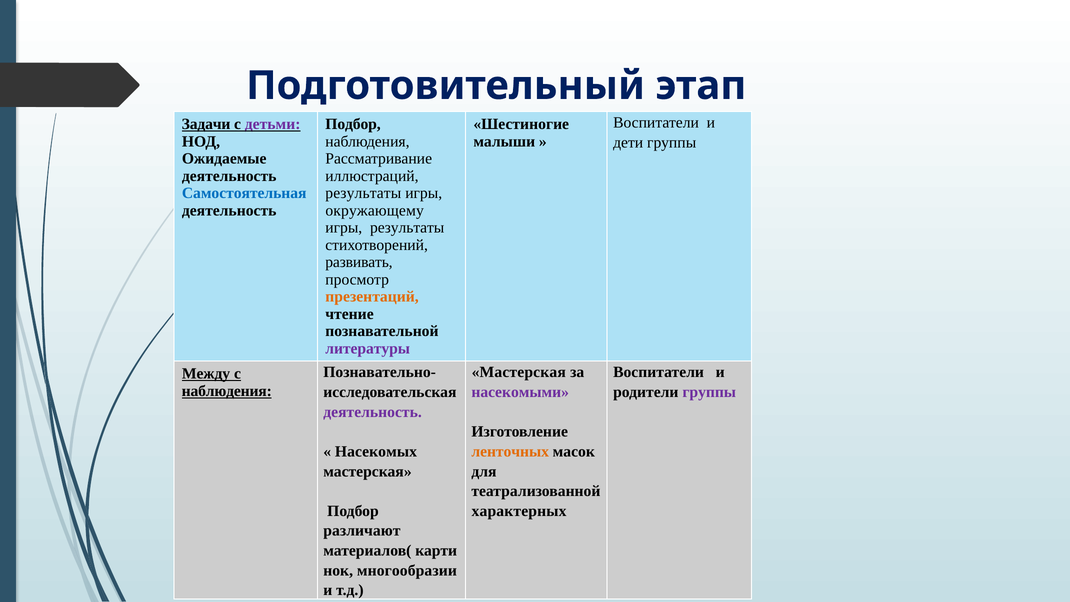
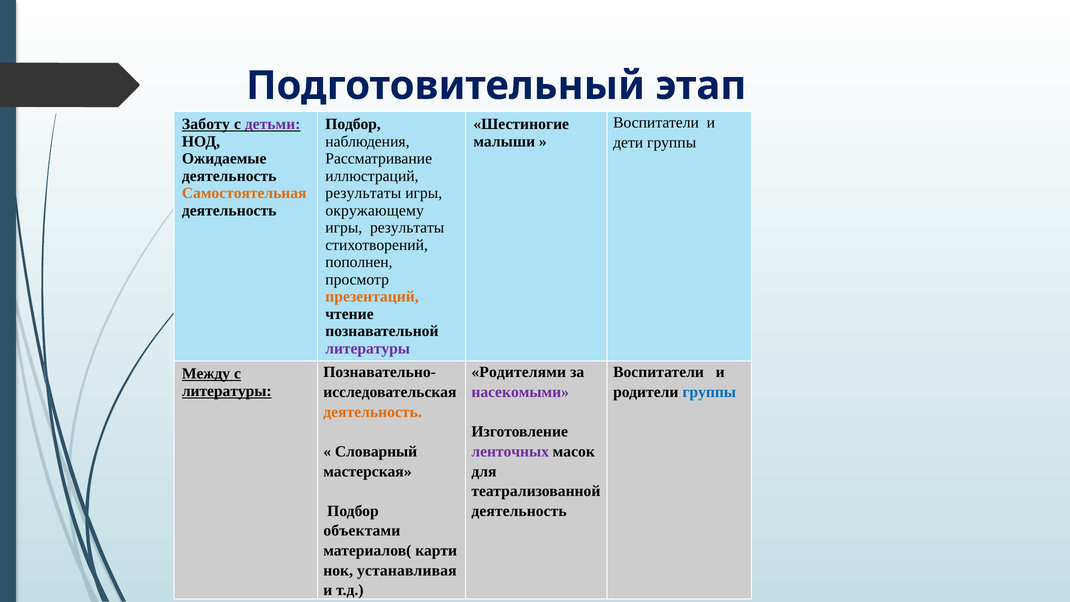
Задачи: Задачи -> Заботу (206, 124)
Самостоятельная colour: blue -> orange (244, 193)
развивать: развивать -> пополнен (359, 262)
Мастерская: Мастерская -> Родителями (519, 372)
наблюдения: наблюдения -> литературы (227, 391)
группы colour: purple -> blue (709, 392)
деятельность colour: purple -> orange (373, 412)
Насекомых: Насекомых -> Словарный (376, 451)
ленточных colour: orange -> purple (510, 451)
характерных: характерных -> деятельность (519, 511)
различают: различают -> объектами (362, 531)
многообразии: многообразии -> устанавливая (407, 570)
